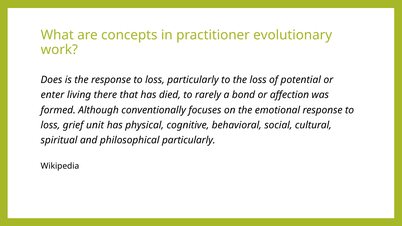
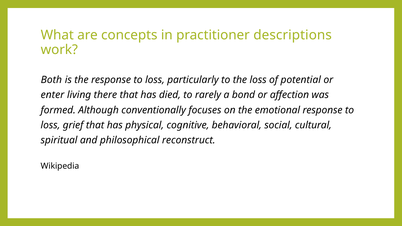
evolutionary: evolutionary -> descriptions (293, 35)
Does: Does -> Both (51, 80)
grief unit: unit -> that (95, 125)
philosophical particularly: particularly -> reconstruct (189, 140)
